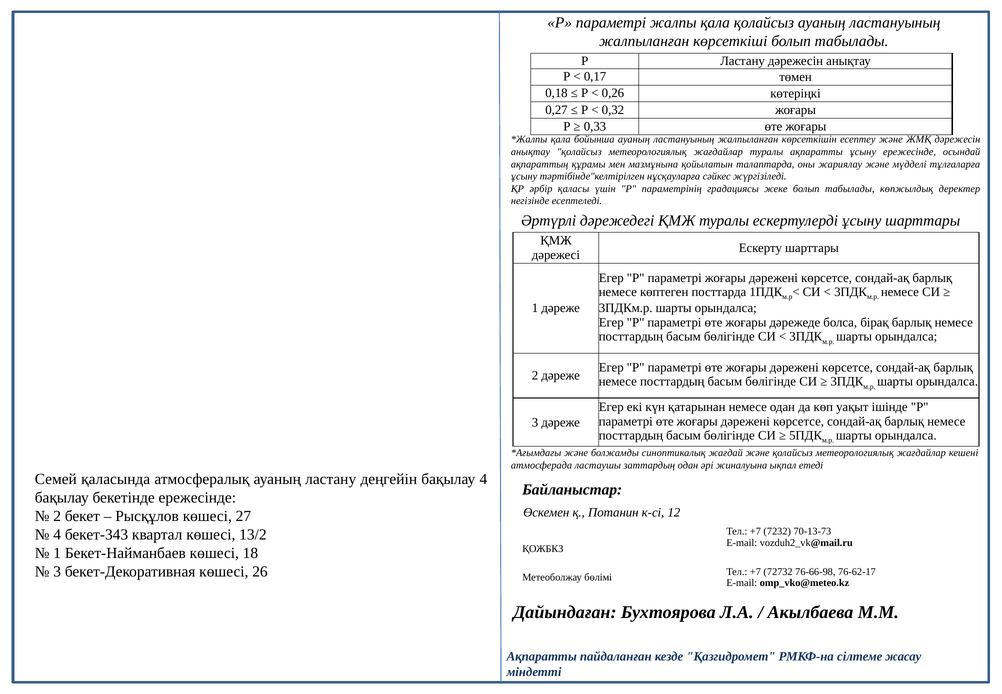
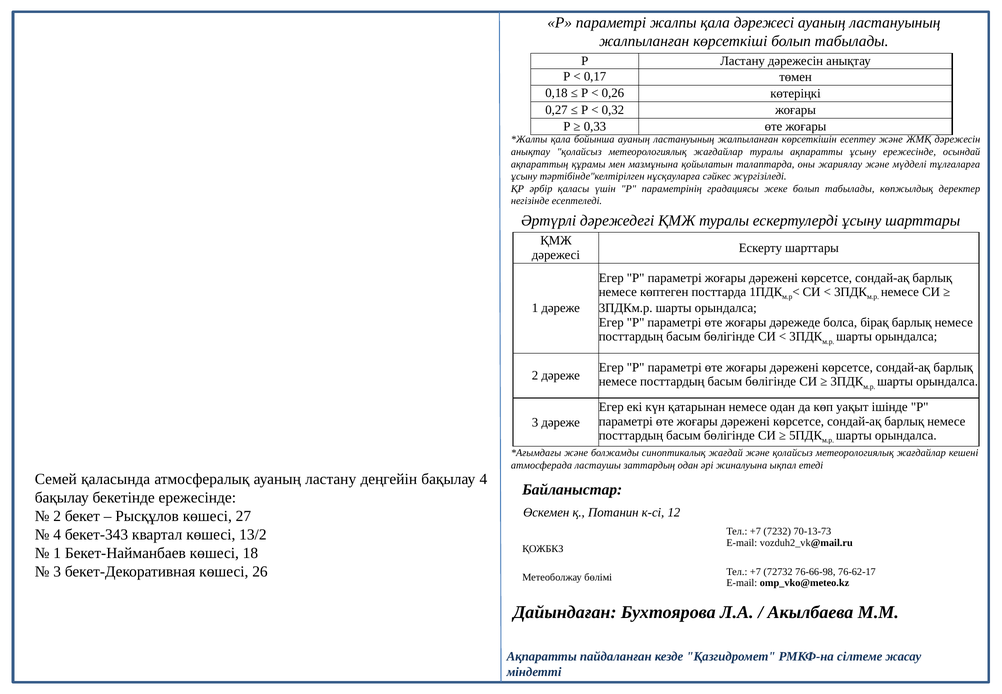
қала қолайсыз: қолайсыз -> дәрежесі (764, 23)
